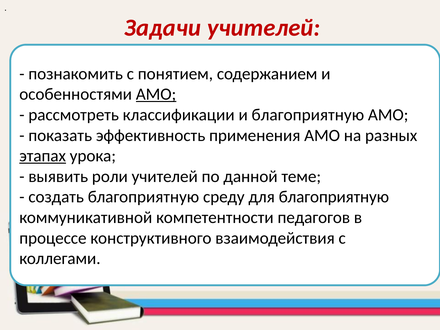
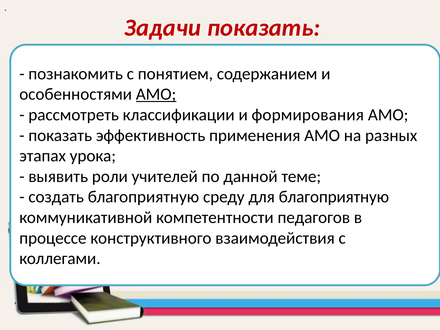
Задачи учителей: учителей -> показать (264, 28)
и благоприятную: благоприятную -> формирования (308, 115)
этапах underline: present -> none (43, 156)
